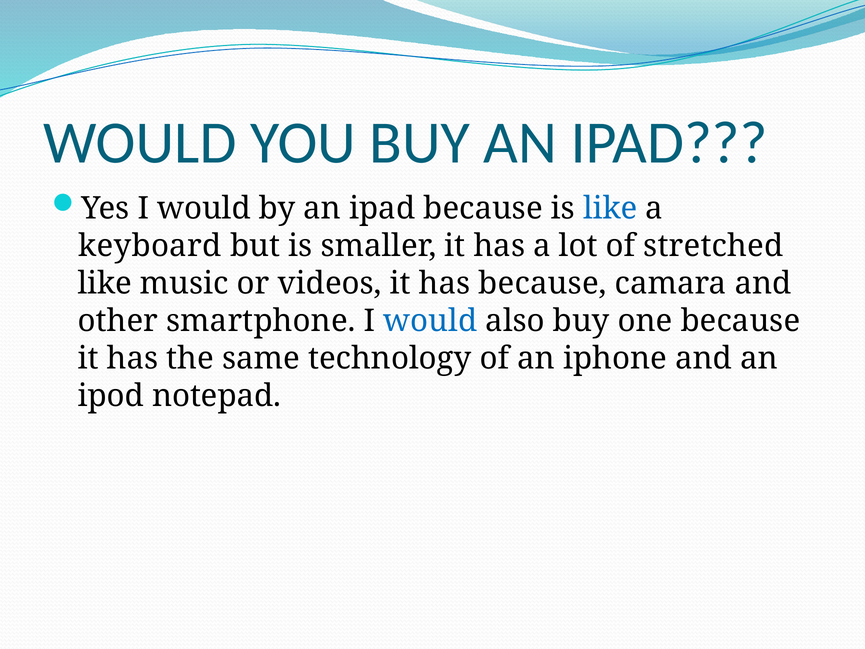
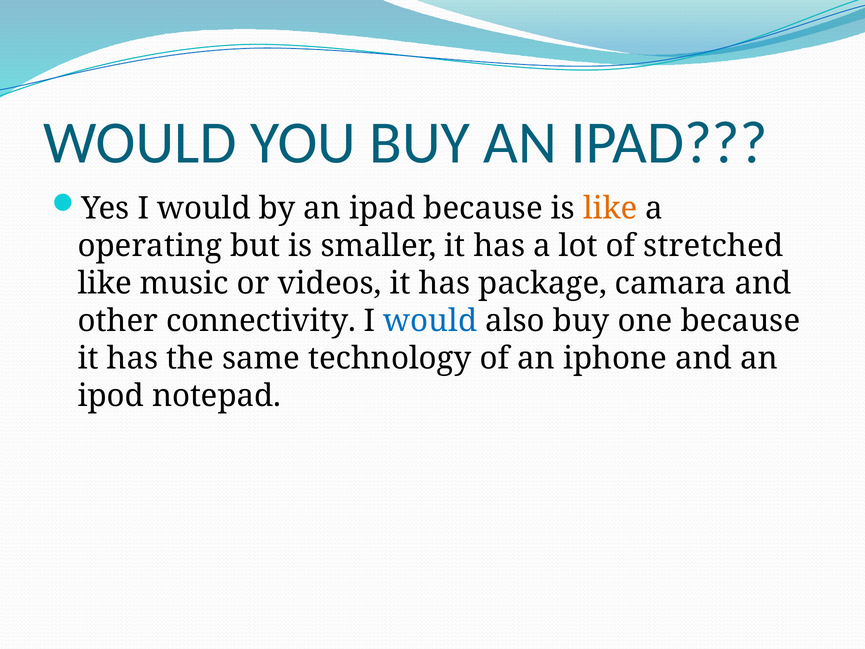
like colour: blue -> orange (610, 208)
keyboard: keyboard -> operating (150, 246)
has because: because -> package (543, 283)
smartphone: smartphone -> connectivity (261, 321)
